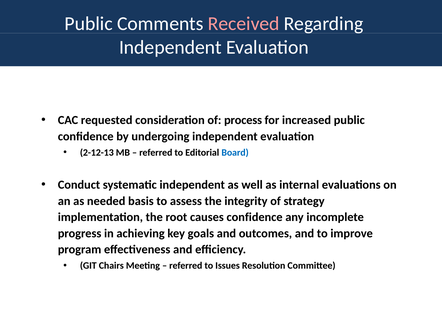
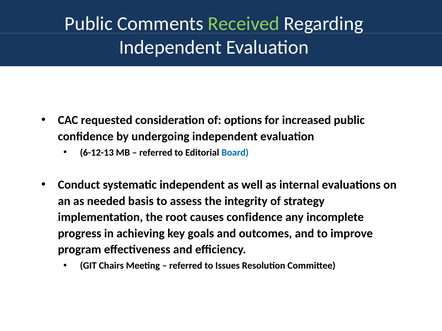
Received colour: pink -> light green (244, 24)
process: process -> options (243, 120)
2-12-13: 2-12-13 -> 6-12-13 (97, 153)
